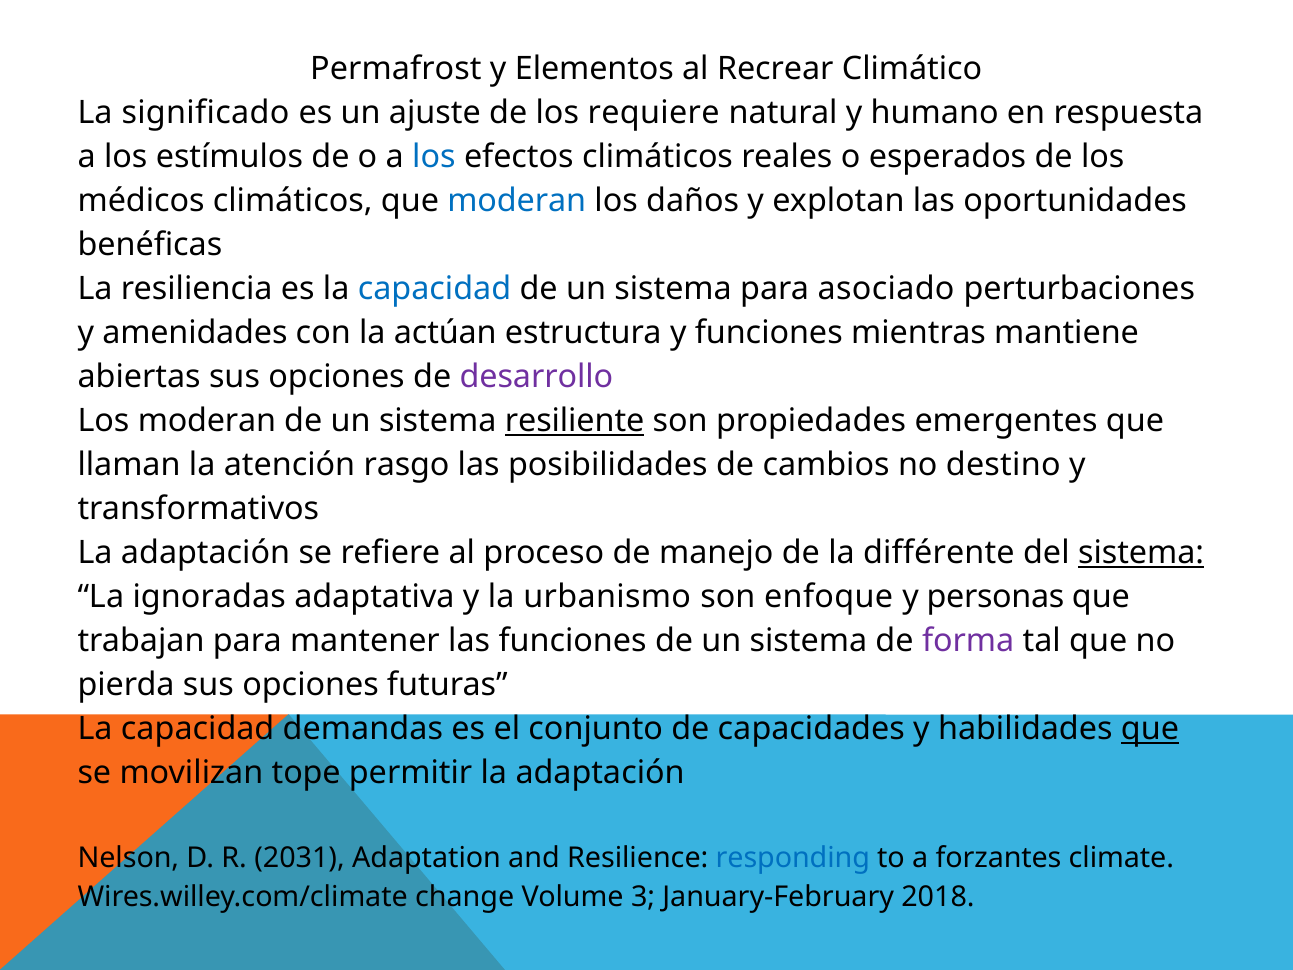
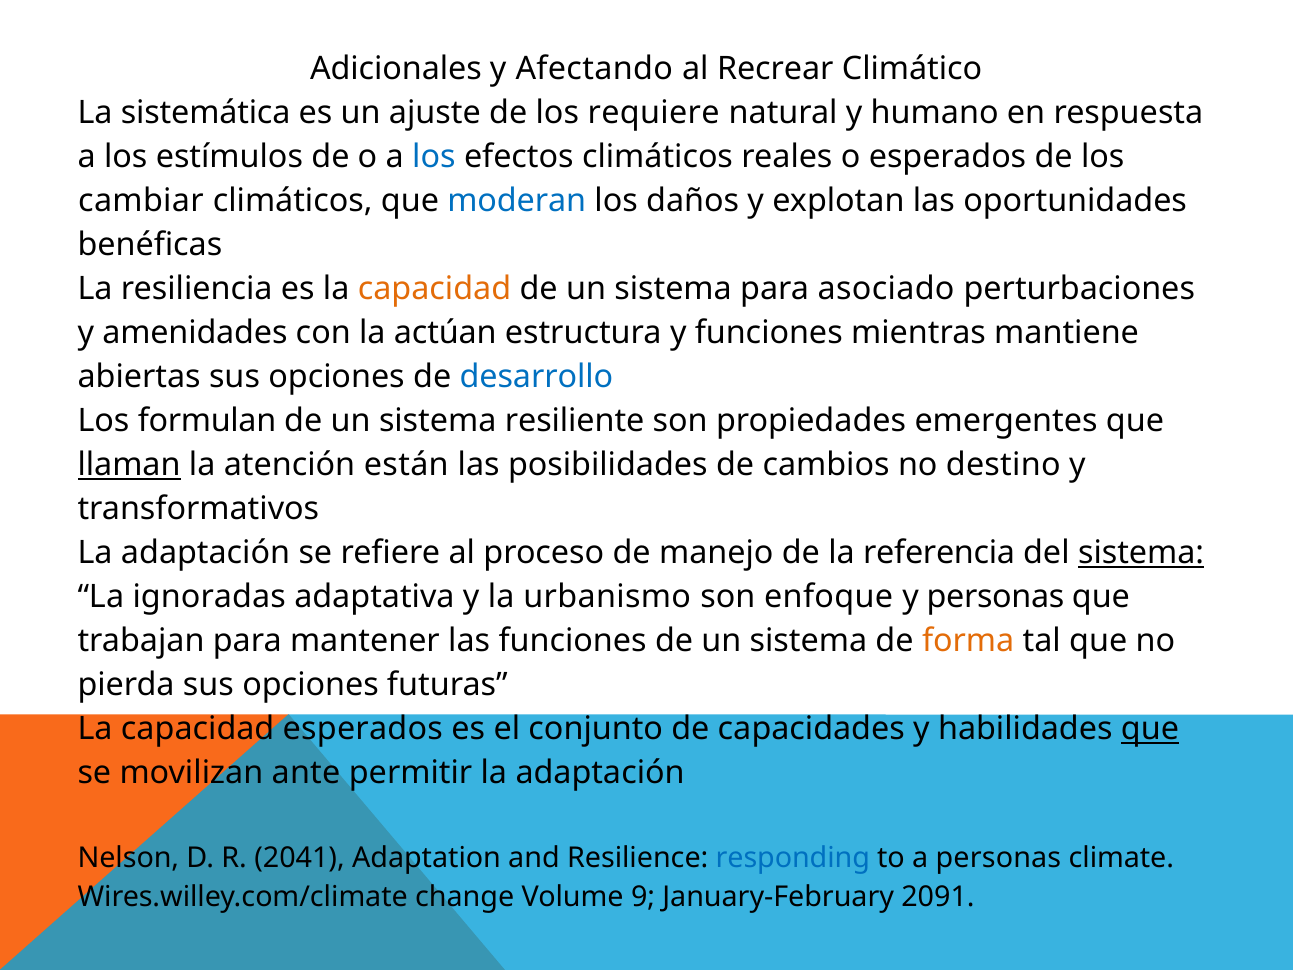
Permafrost: Permafrost -> Adicionales (396, 69)
Elementos: Elementos -> Afectando (594, 69)
significado: significado -> sistemática (206, 113)
médicos: médicos -> cambiar (141, 201)
capacidad colour: blue -> orange (434, 289)
desarrollo colour: purple -> blue (536, 377)
Los moderan: moderan -> formulan (207, 421)
resiliente underline: present -> none (575, 421)
llaman underline: none -> present (129, 465)
rasgo: rasgo -> están (406, 465)
différente: différente -> referencia (939, 553)
forma colour: purple -> orange (968, 641)
capacidad demandas: demandas -> esperados (363, 729)
tope: tope -> ante (306, 773)
2031: 2031 -> 2041 (300, 858)
a forzantes: forzantes -> personas (998, 858)
3: 3 -> 9 (643, 897)
2018: 2018 -> 2091 (938, 897)
